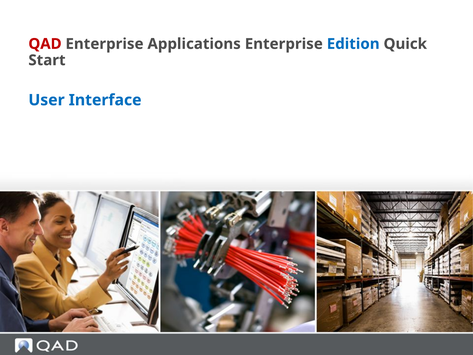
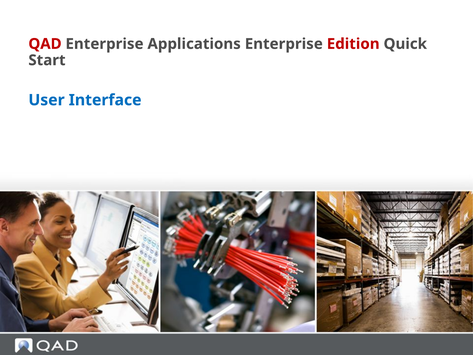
Edition colour: blue -> red (353, 44)
